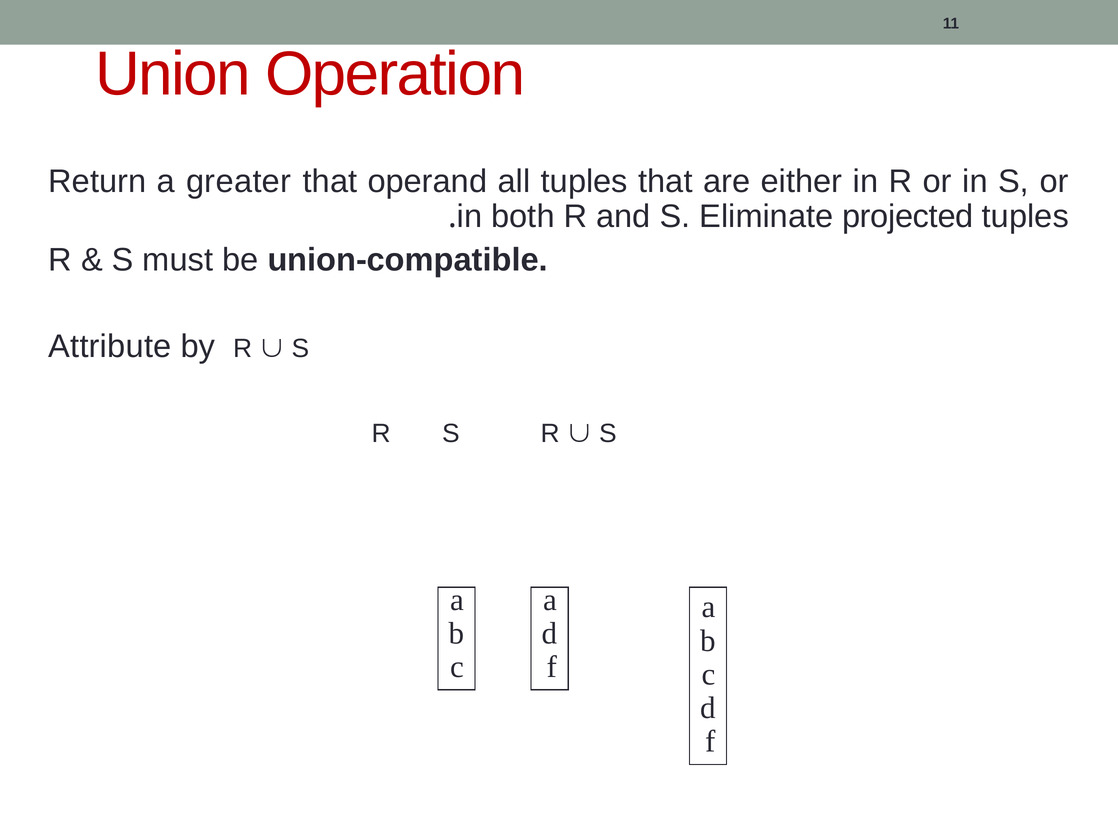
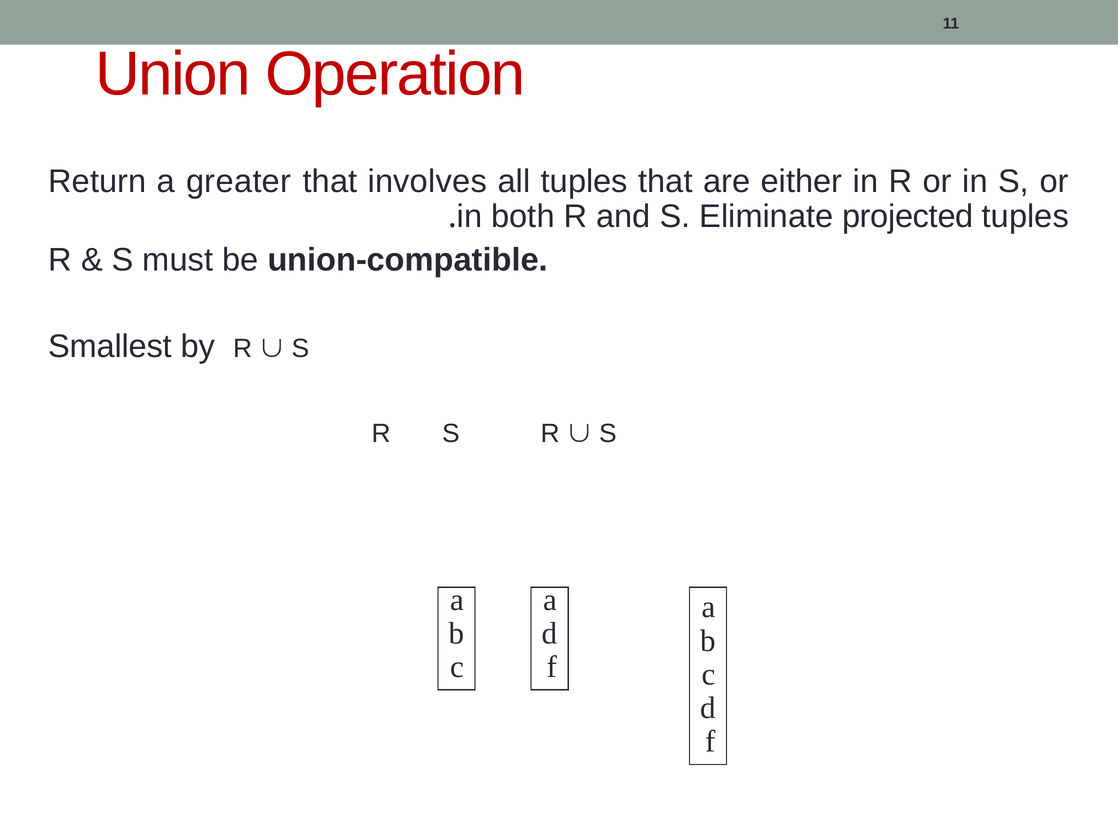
operand: operand -> involves (427, 181)
Attribute: Attribute -> Smallest (110, 346)
